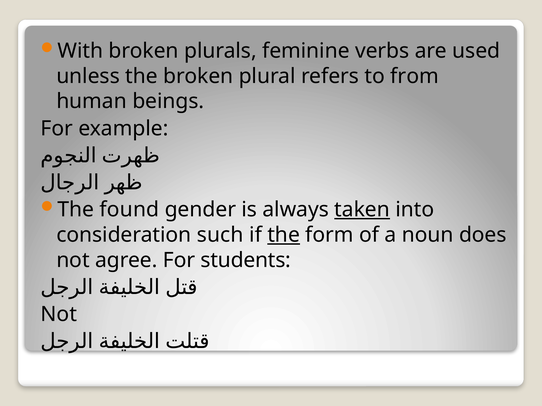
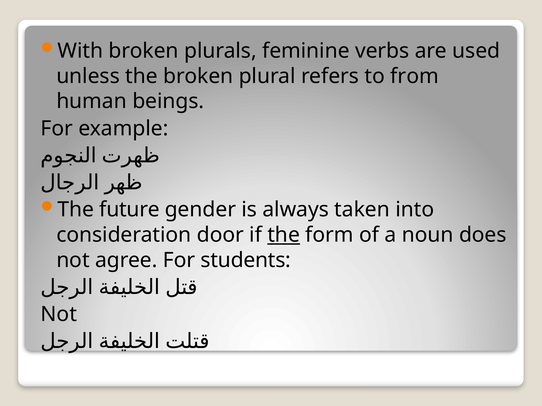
found: found -> future (130, 210)
taken underline: present -> none (362, 210)
such: such -> door (220, 235)
